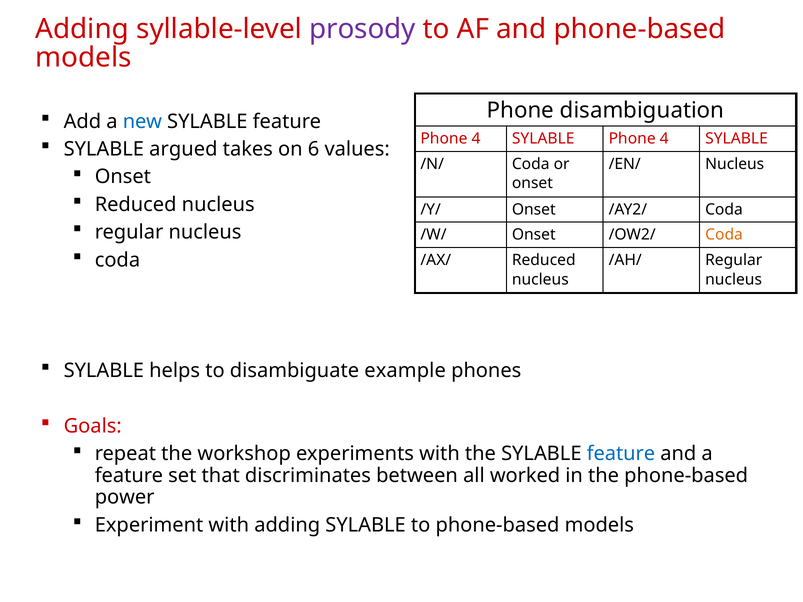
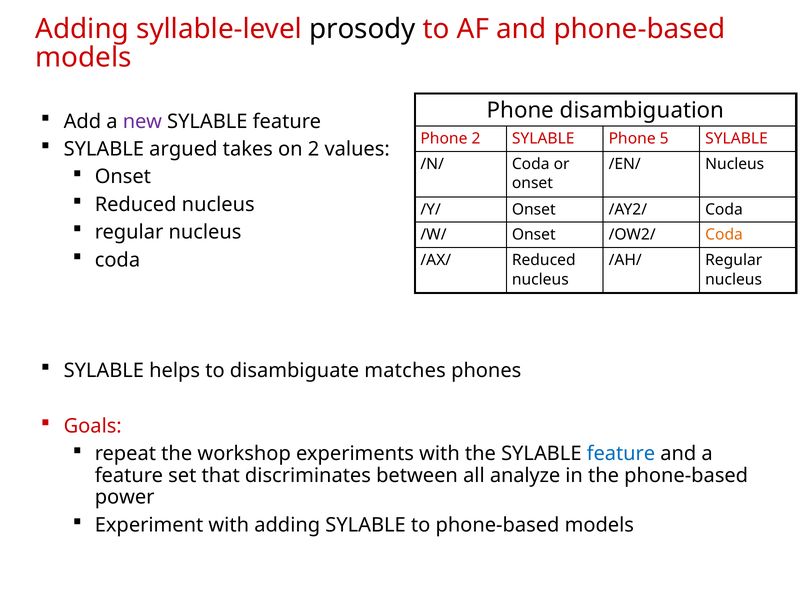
prosody colour: purple -> black (362, 29)
new colour: blue -> purple (142, 121)
4: 4 -> 2 (476, 139)
SYLABLE Phone 4: 4 -> 5 (664, 139)
on 6: 6 -> 2 (314, 149)
example: example -> matches (405, 371)
worked: worked -> analyze (525, 476)
